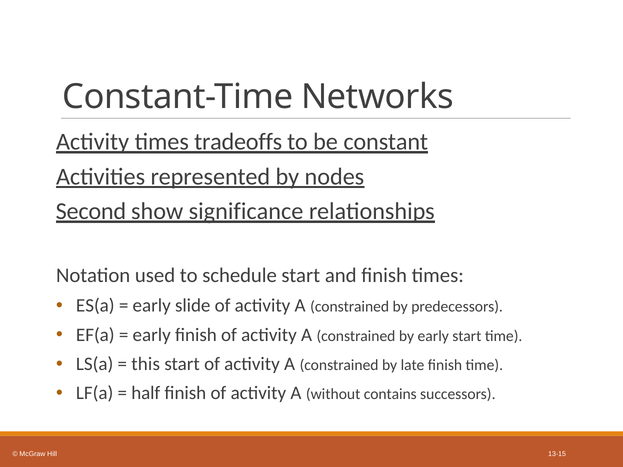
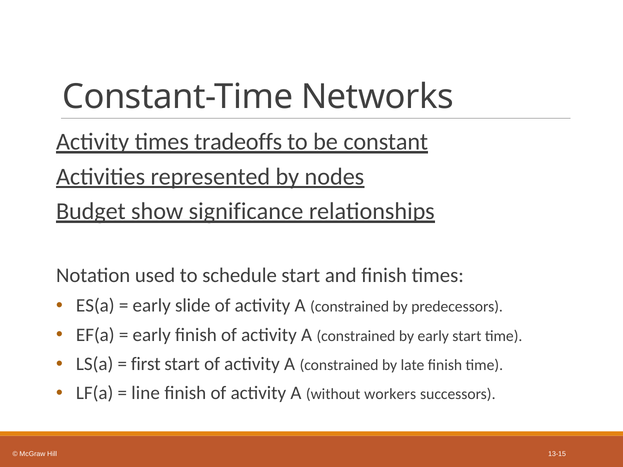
Second: Second -> Budget (91, 212)
this: this -> first (146, 364)
half: half -> line (146, 393)
contains: contains -> workers (390, 394)
